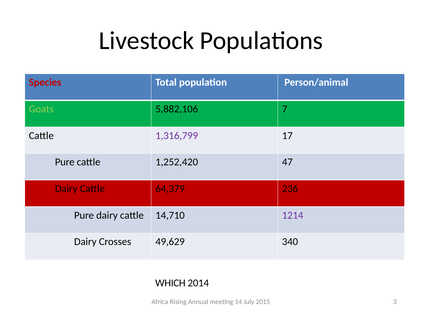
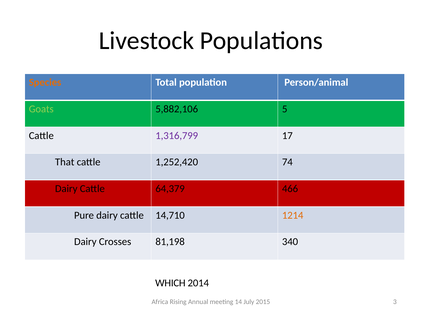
Species colour: red -> orange (45, 83)
7: 7 -> 5 (285, 109)
Pure: Pure -> That (65, 162)
47: 47 -> 74 (287, 162)
236: 236 -> 466 (290, 189)
1214 colour: purple -> orange (293, 216)
49,629: 49,629 -> 81,198 (170, 242)
